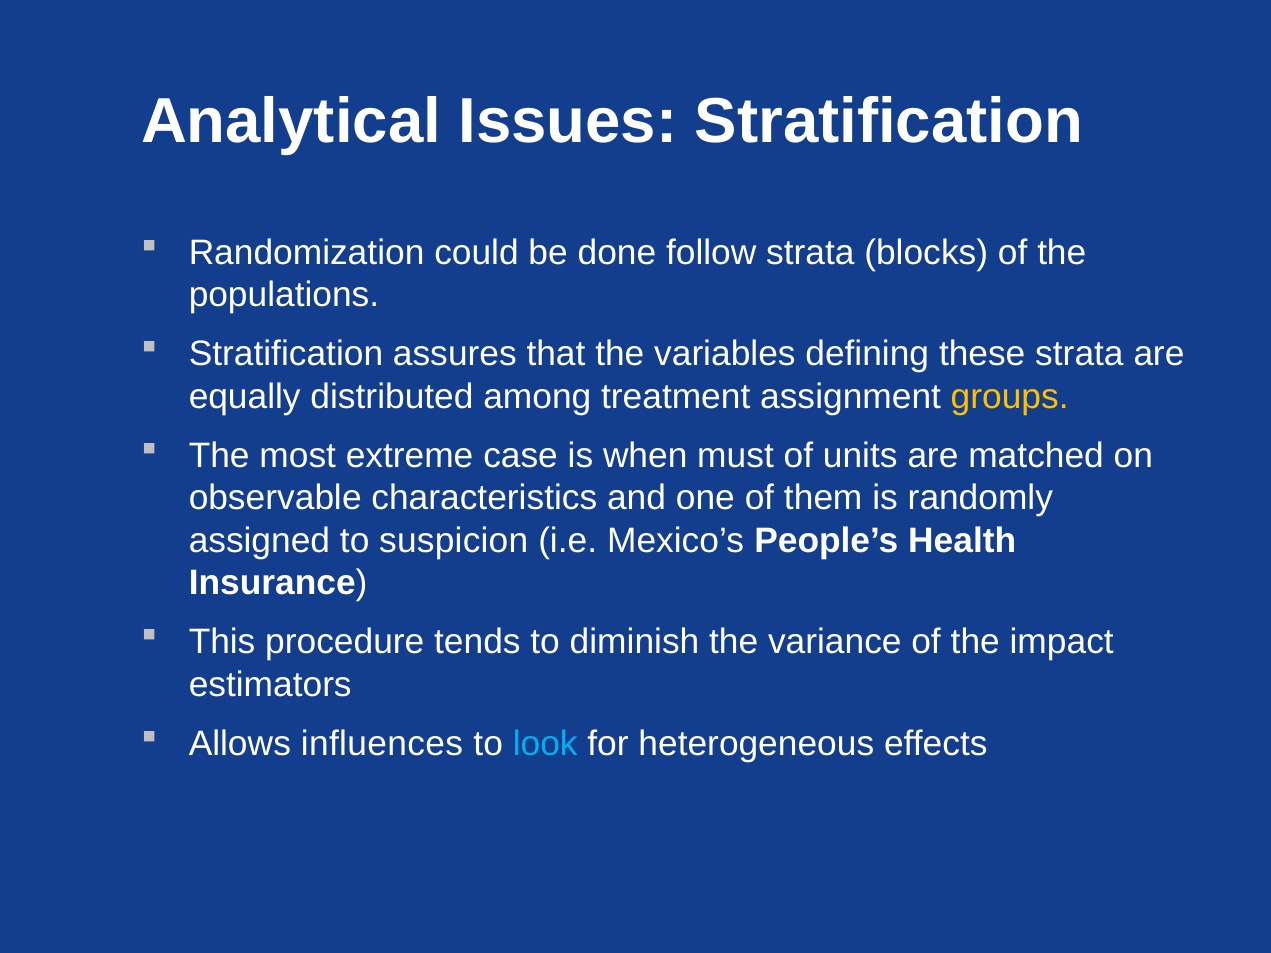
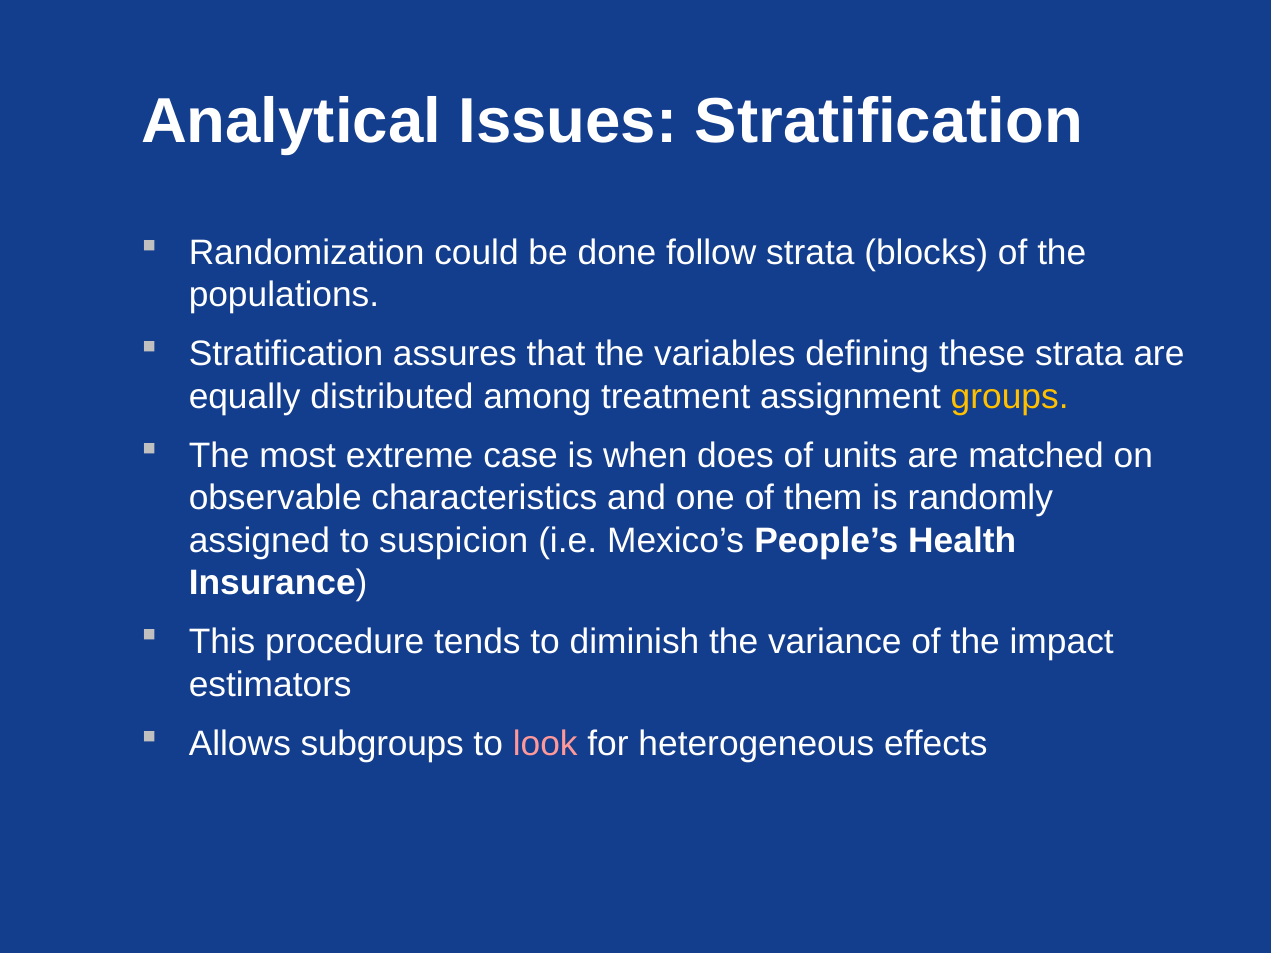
must: must -> does (736, 456)
influences: influences -> subgroups (382, 744)
look colour: light blue -> pink (545, 744)
